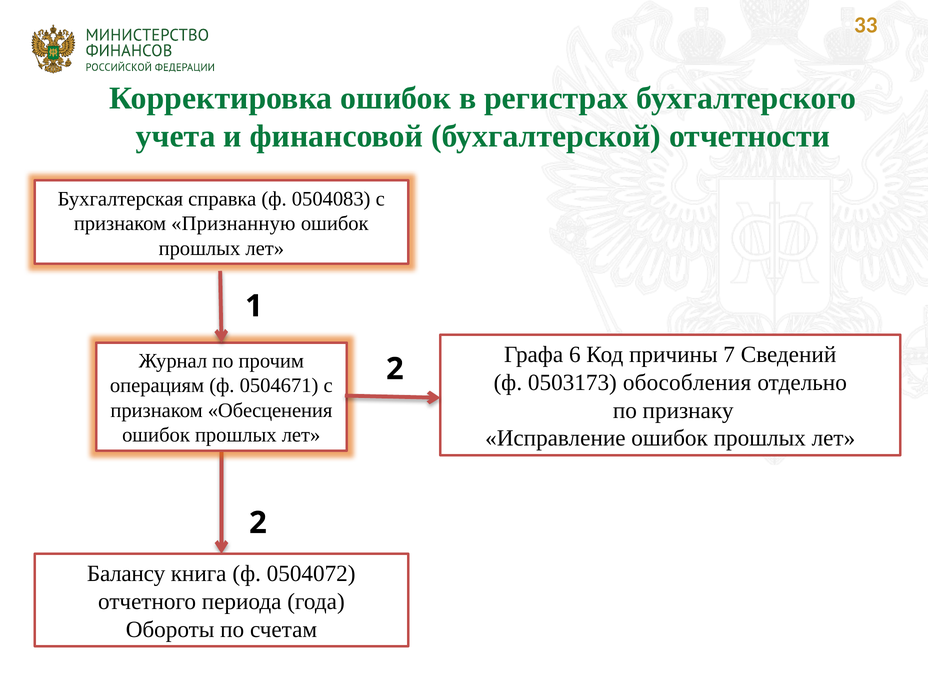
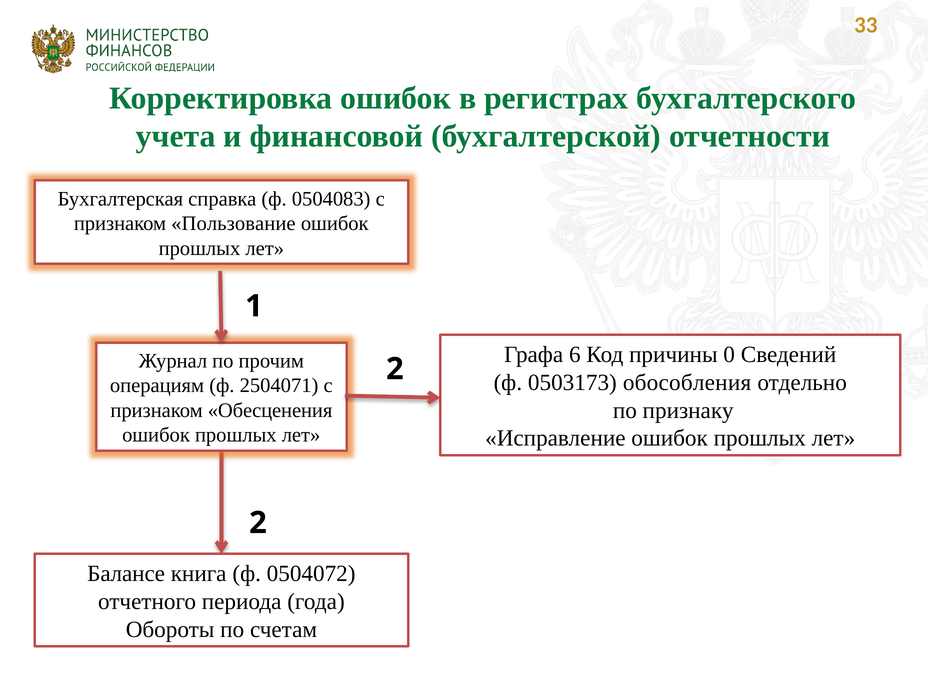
Признанную: Признанную -> Пользование (233, 224)
7: 7 -> 0 (729, 355)
0504671: 0504671 -> 2504071 (279, 386)
Балансу: Балансу -> Балансе (126, 574)
